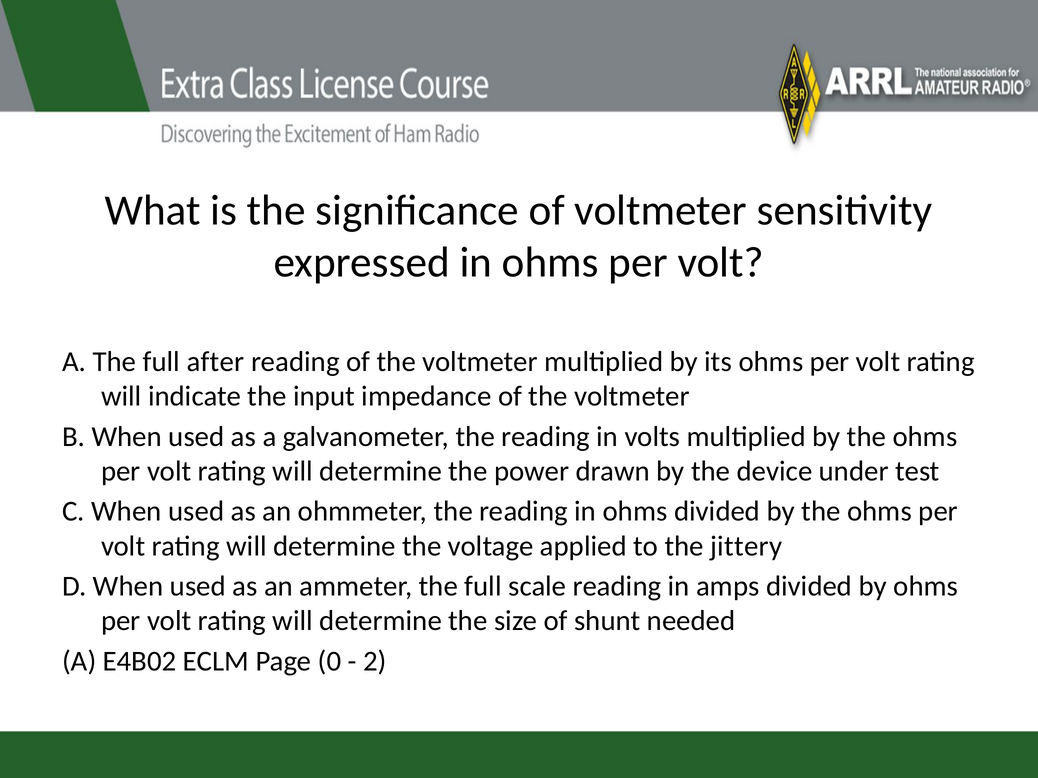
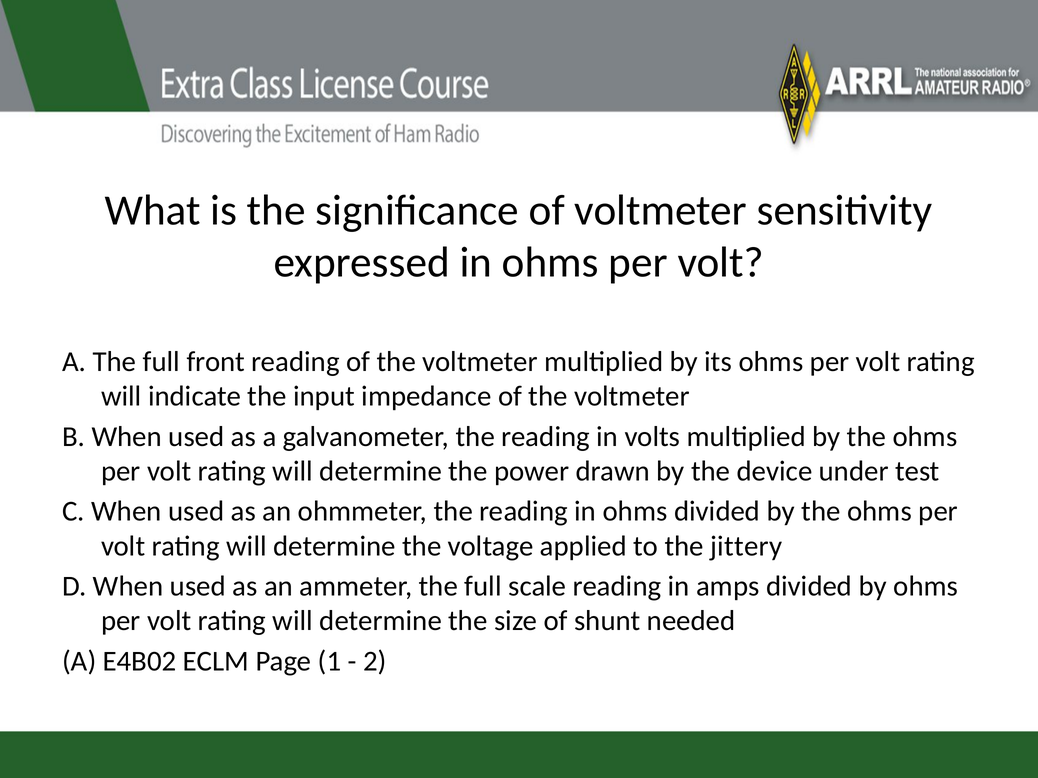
after: after -> front (216, 362)
0: 0 -> 1 (329, 662)
